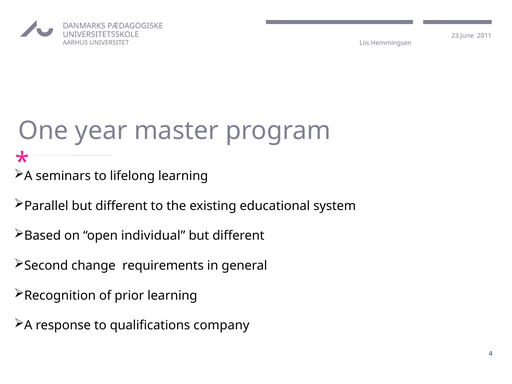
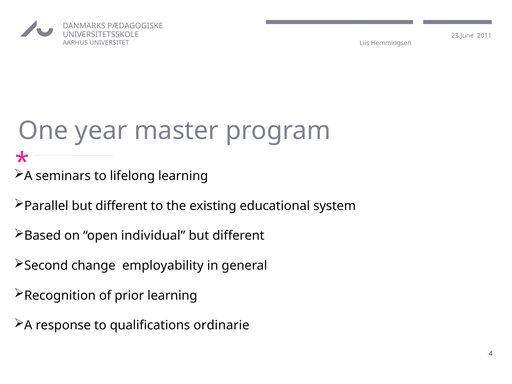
requirements: requirements -> employability (163, 266)
company: company -> ordinarie (221, 325)
